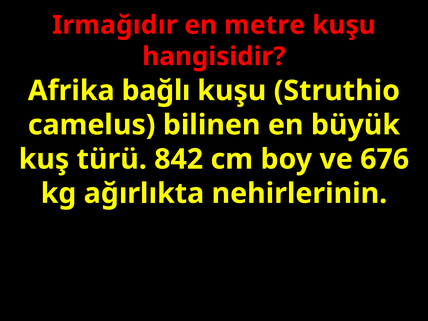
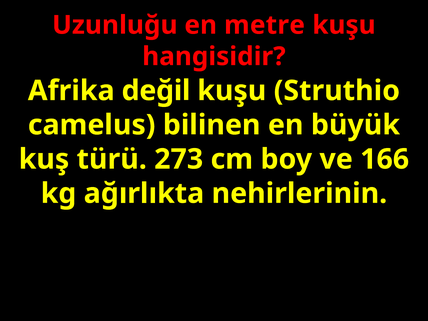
Irmağıdır: Irmağıdır -> Uzunluğu (115, 25)
bağlı: bağlı -> değil (156, 91)
842: 842 -> 273 (179, 159)
676: 676 -> 166 (385, 159)
